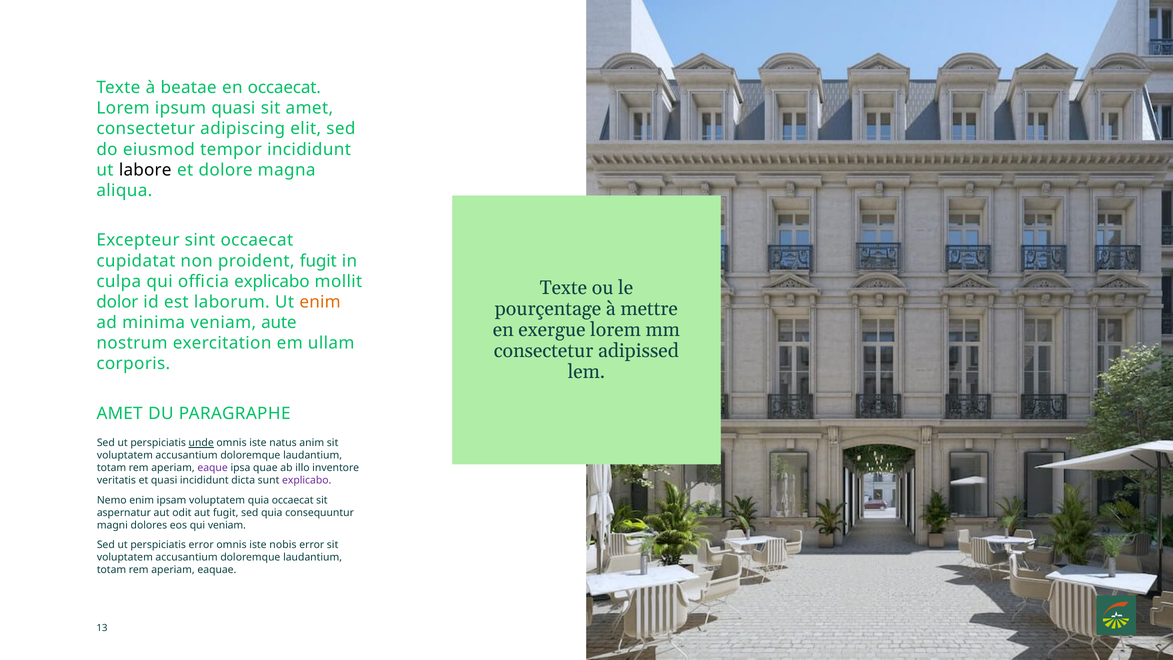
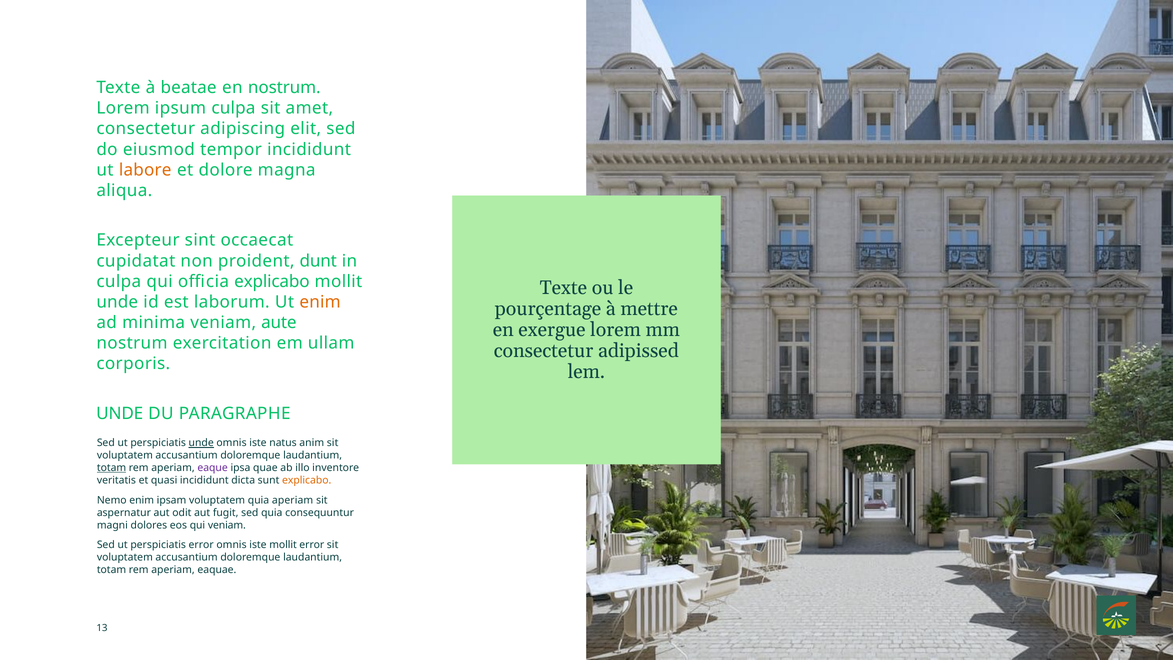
en occaecat: occaecat -> nostrum (284, 88)
ipsum quasi: quasi -> culpa (233, 108)
labore colour: black -> orange (145, 170)
proident fugit: fugit -> dunt (318, 261)
dolor: dolor -> unde (117, 302)
AMET: AMET -> UNDE (120, 413)
totam underline: none -> present (112, 468)
explicabo colour: purple -> orange (307, 480)
quia occaecat: occaecat -> aperiam (293, 500)
iste nobis: nobis -> mollit (283, 545)
